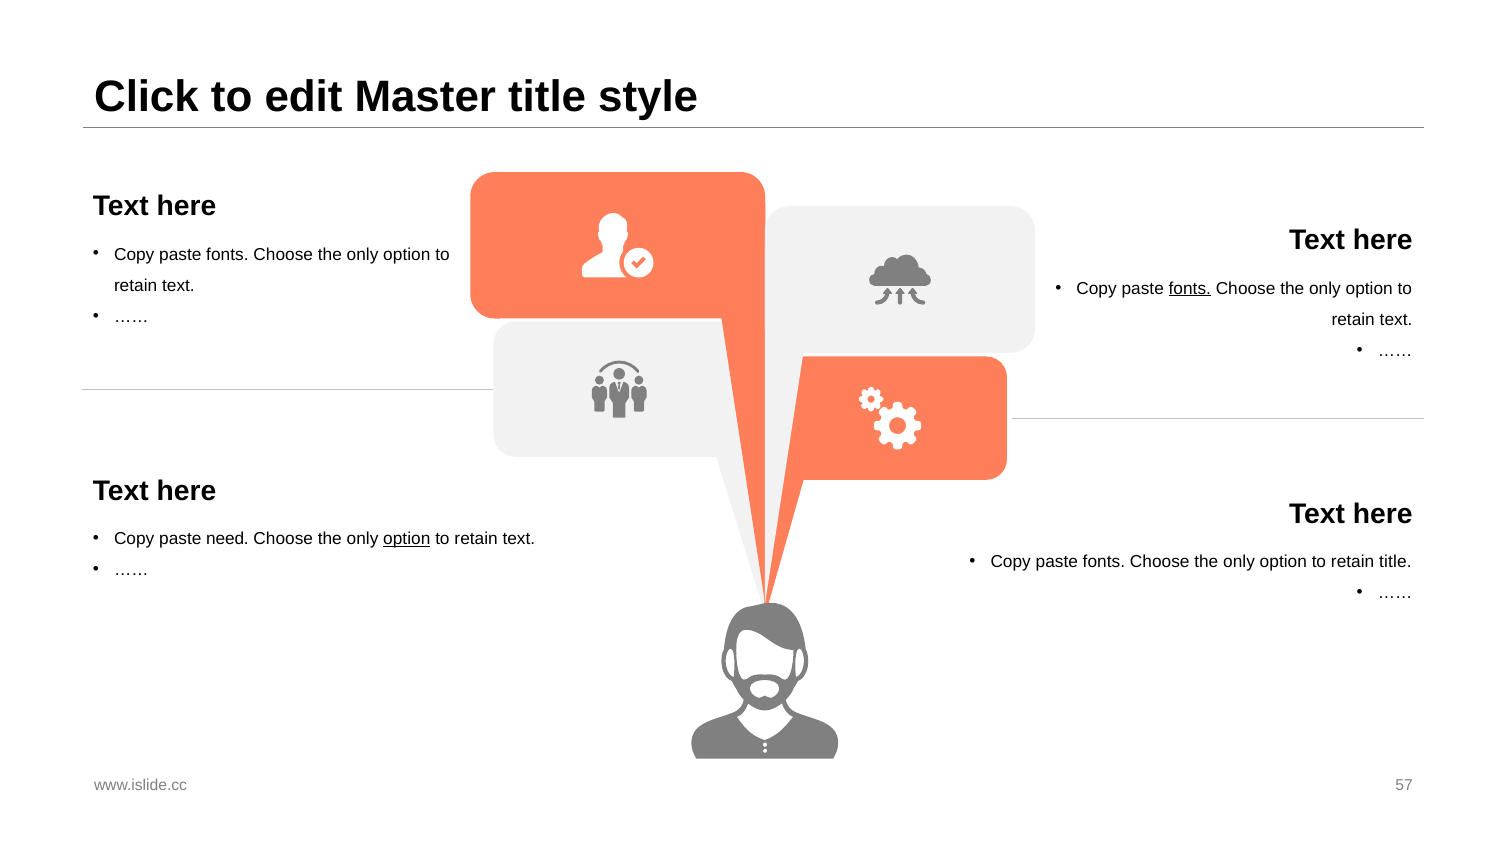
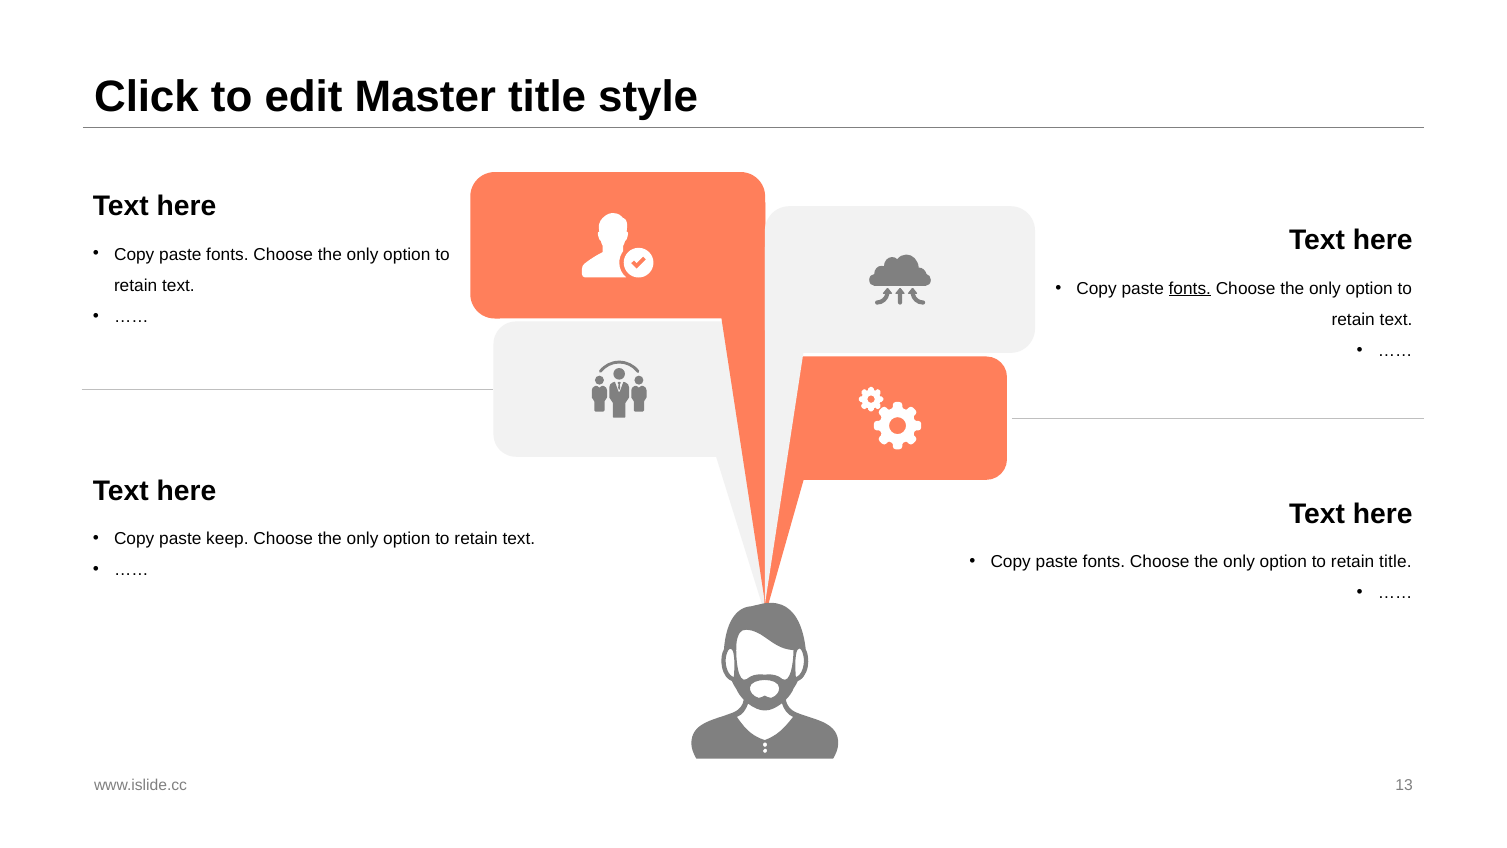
need: need -> keep (227, 539)
option underline: present -> none (407, 539)
57: 57 -> 13 (1404, 785)
